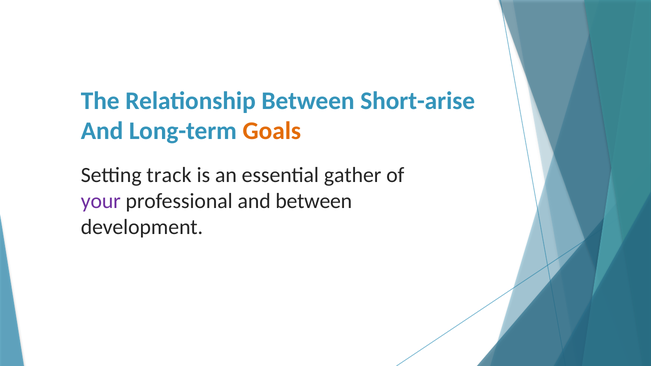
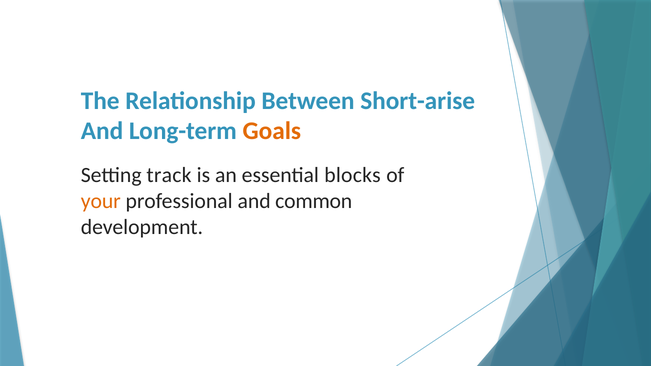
gather: gather -> blocks (352, 175)
your colour: purple -> orange (101, 201)
and between: between -> common (314, 201)
